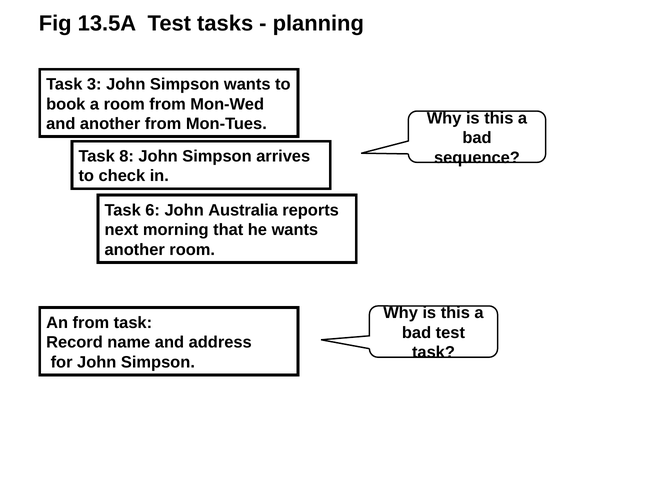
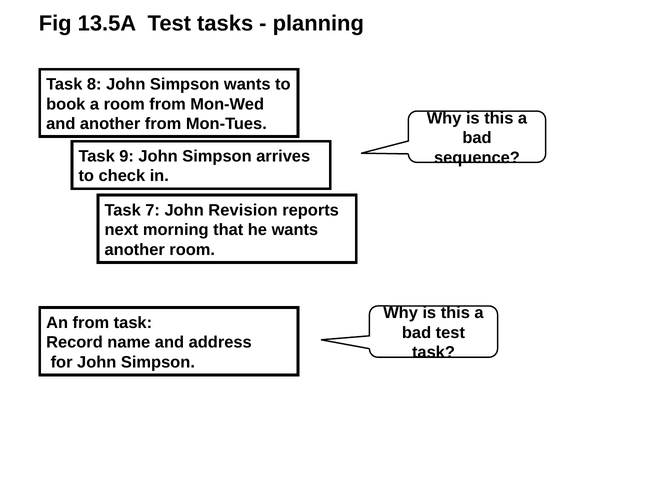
3: 3 -> 8 (94, 84)
8: 8 -> 9 (127, 156)
6: 6 -> 7 (153, 210)
Australia: Australia -> Revision (243, 210)
